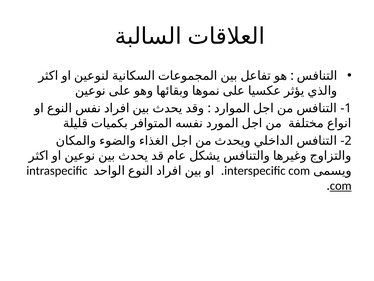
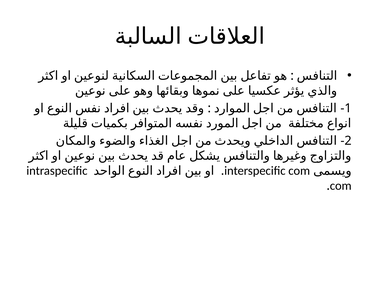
com underline: present -> none (341, 185)
